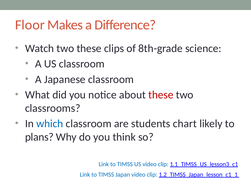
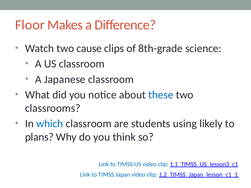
two these: these -> cause (89, 48)
these colour: red -> blue (161, 95)
chart: chart -> using (185, 124)
